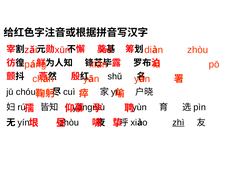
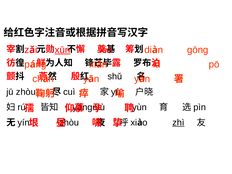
xūn underline: none -> present (63, 50)
zhòu: zhòu -> gōng (198, 50)
jū chóu: chóu -> zhòu (26, 92)
